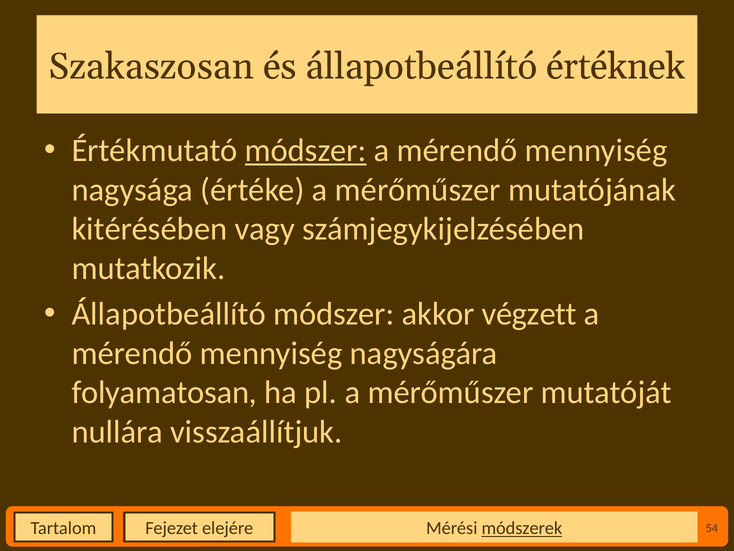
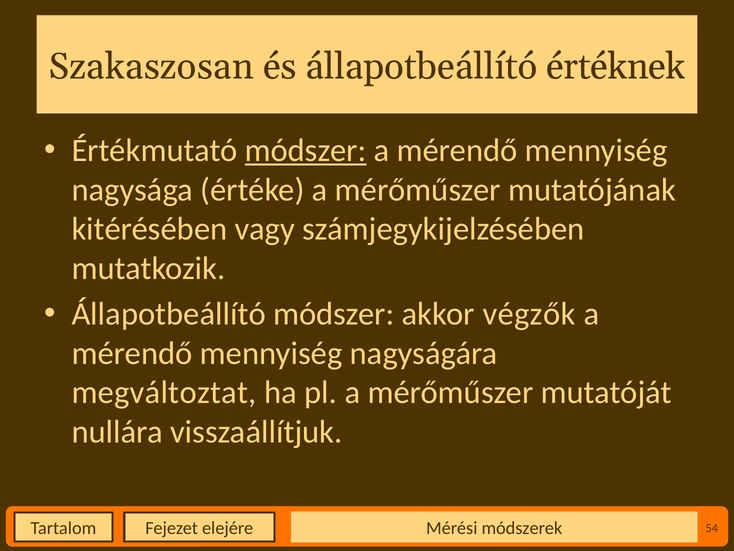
végzett: végzett -> végzők (529, 314)
folyamatosan: folyamatosan -> megváltoztat (164, 392)
módszerek underline: present -> none (522, 528)
